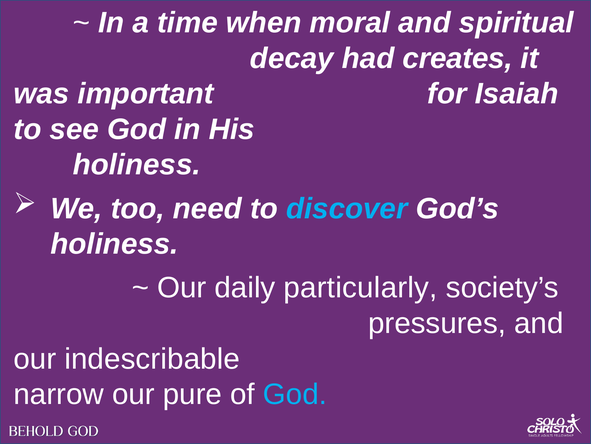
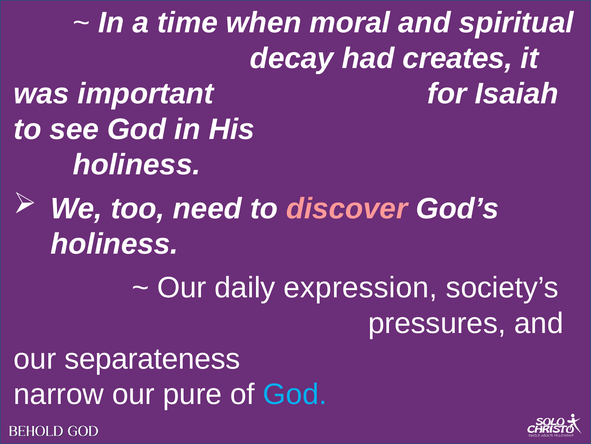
discover colour: light blue -> pink (347, 208)
particularly: particularly -> expression (360, 287)
indescribable: indescribable -> separateness (152, 358)
